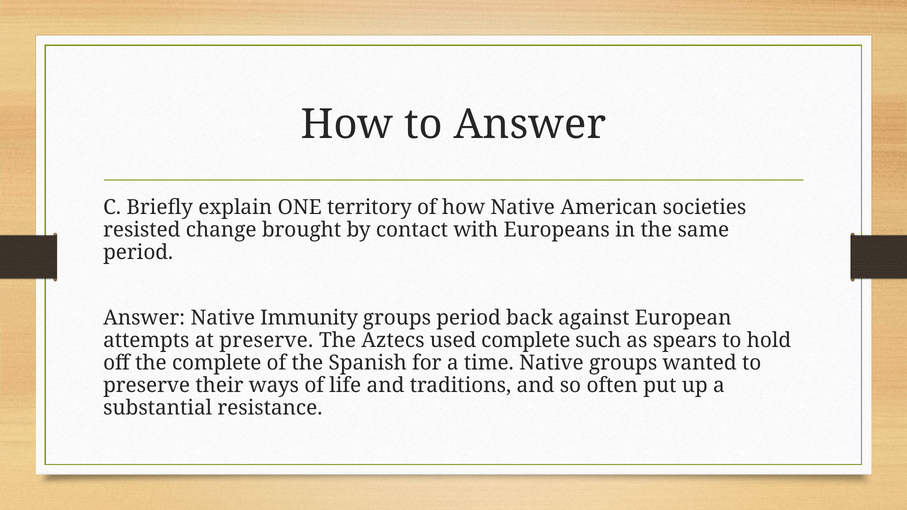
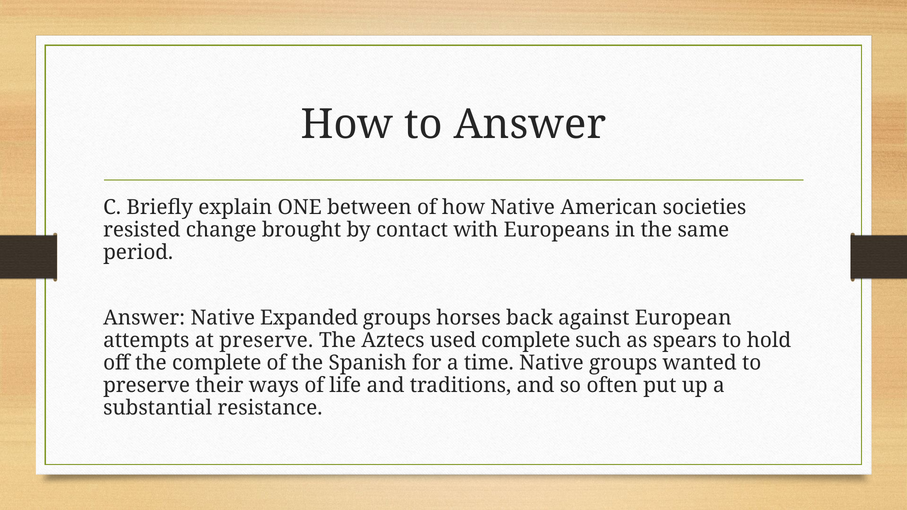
territory: territory -> between (369, 208)
Immunity: Immunity -> Expanded (309, 318)
groups period: period -> horses (469, 318)
